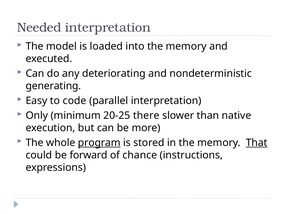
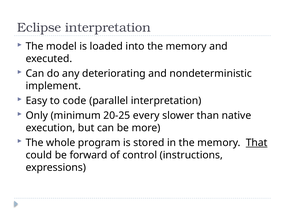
Needed: Needed -> Eclipse (39, 27)
generating: generating -> implement (53, 86)
there: there -> every (146, 115)
program underline: present -> none (99, 142)
chance: chance -> control (140, 155)
